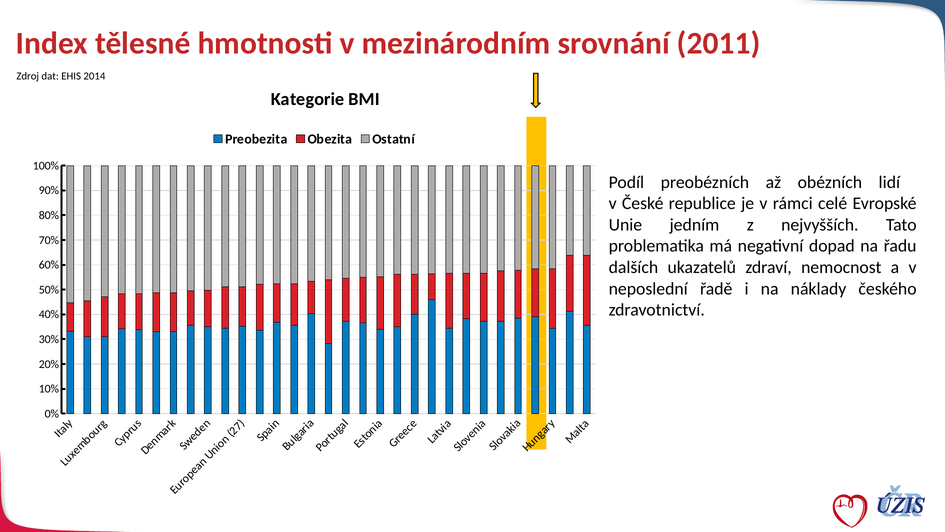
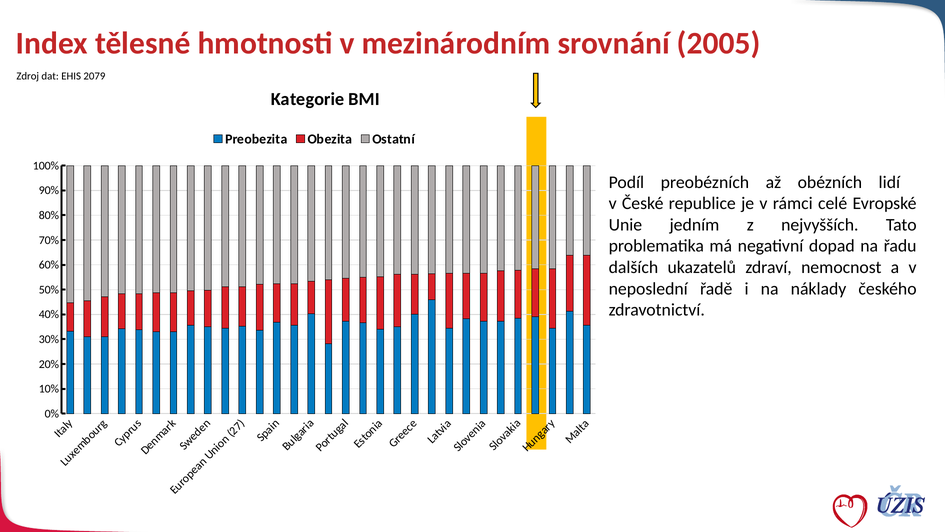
2011: 2011 -> 2005 (719, 43)
2014: 2014 -> 2079 (94, 76)
